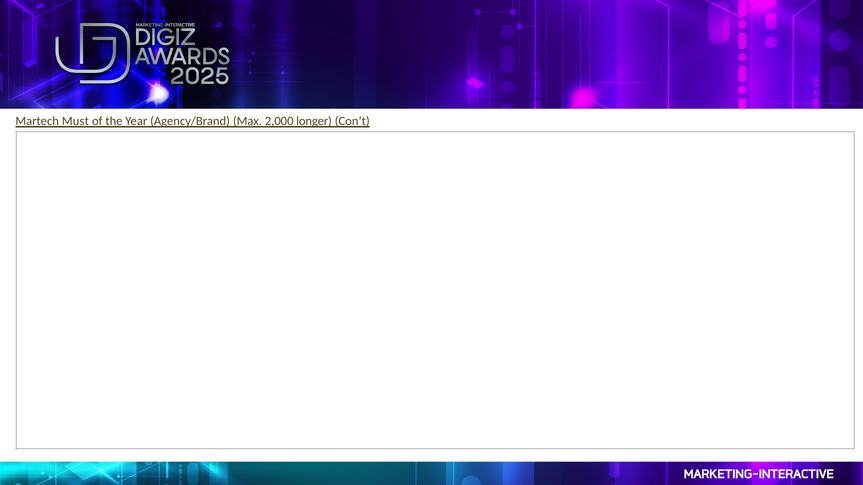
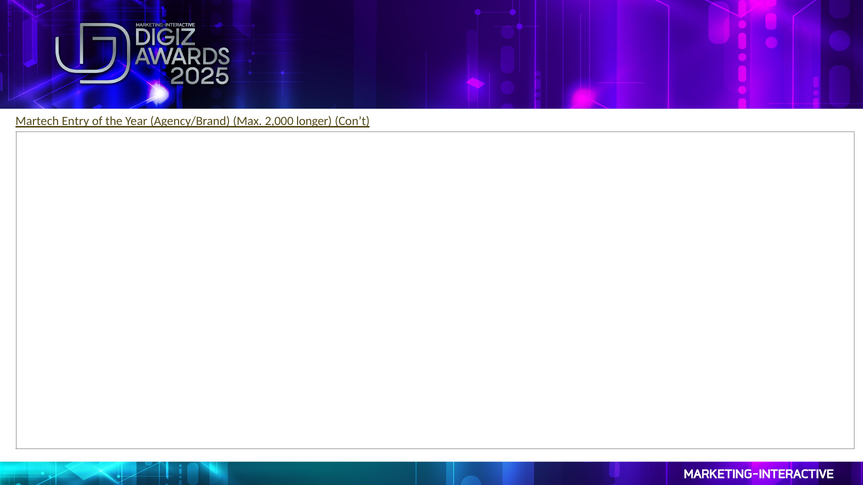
Must: Must -> Entry (75, 121)
